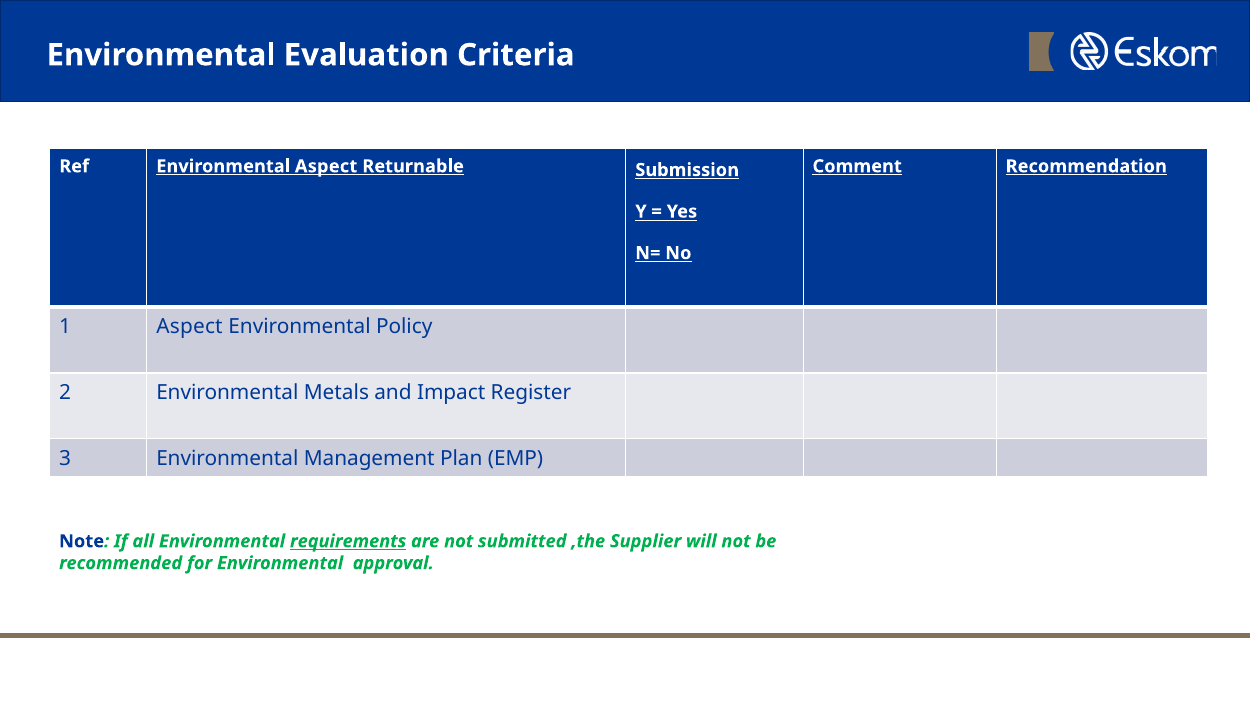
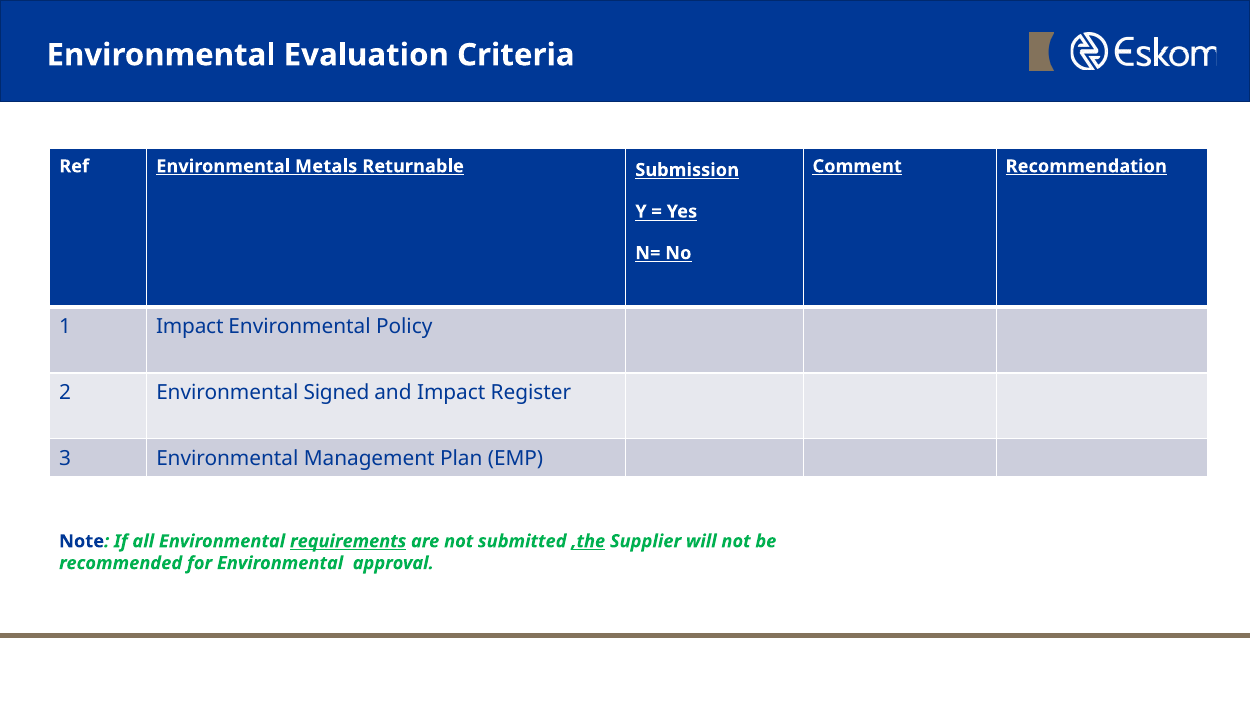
Environmental Aspect: Aspect -> Metals (326, 166)
1 Aspect: Aspect -> Impact (190, 327)
Metals: Metals -> Signed (337, 393)
,the underline: none -> present (588, 541)
